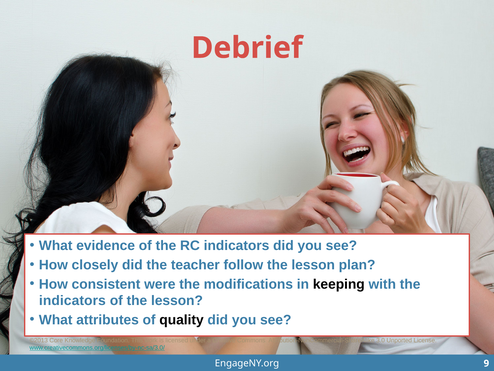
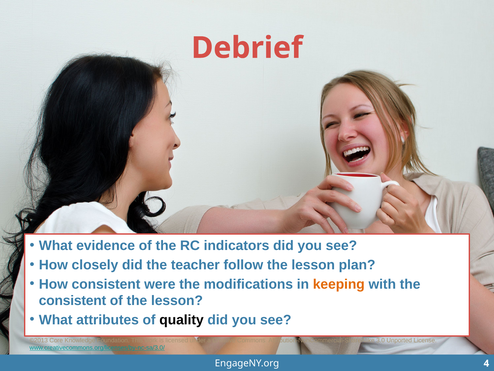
keeping colour: black -> orange (339, 284)
indicators: indicators -> consistent (73, 300)
9: 9 -> 4 (486, 363)
